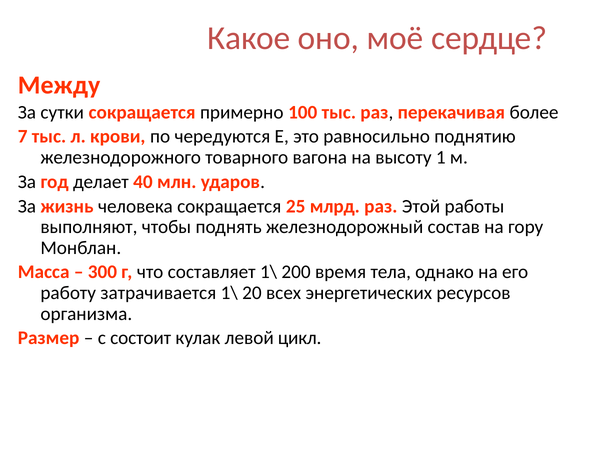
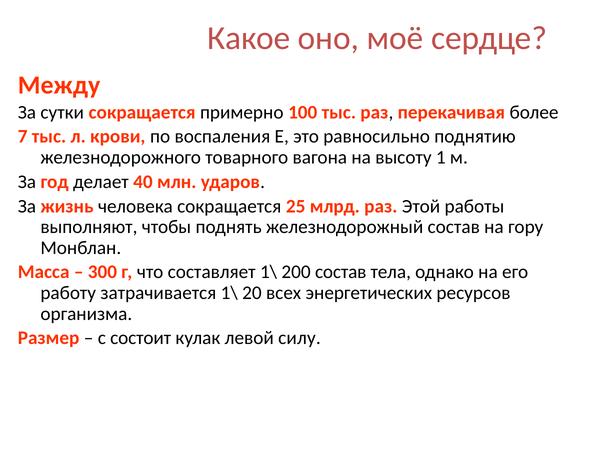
чередуются: чередуются -> воспаления (222, 136)
200 время: время -> состав (341, 272)
цикл: цикл -> силу (299, 338)
